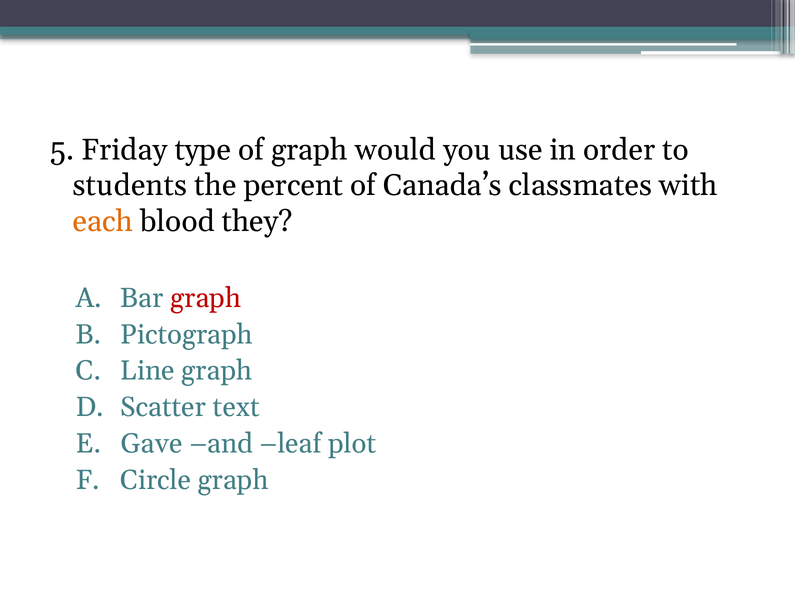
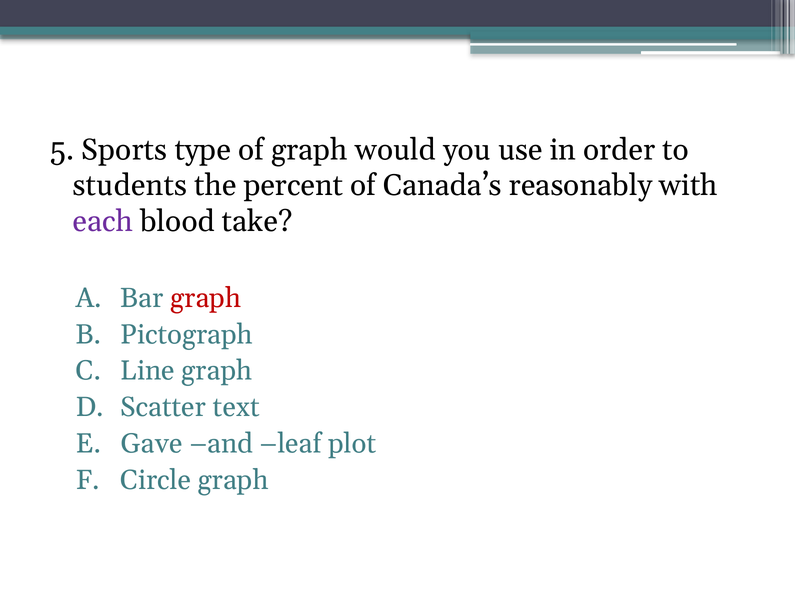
Friday: Friday -> Sports (124, 150)
classmates: classmates -> reasonably (581, 186)
each colour: orange -> purple (103, 221)
they: they -> take (257, 221)
